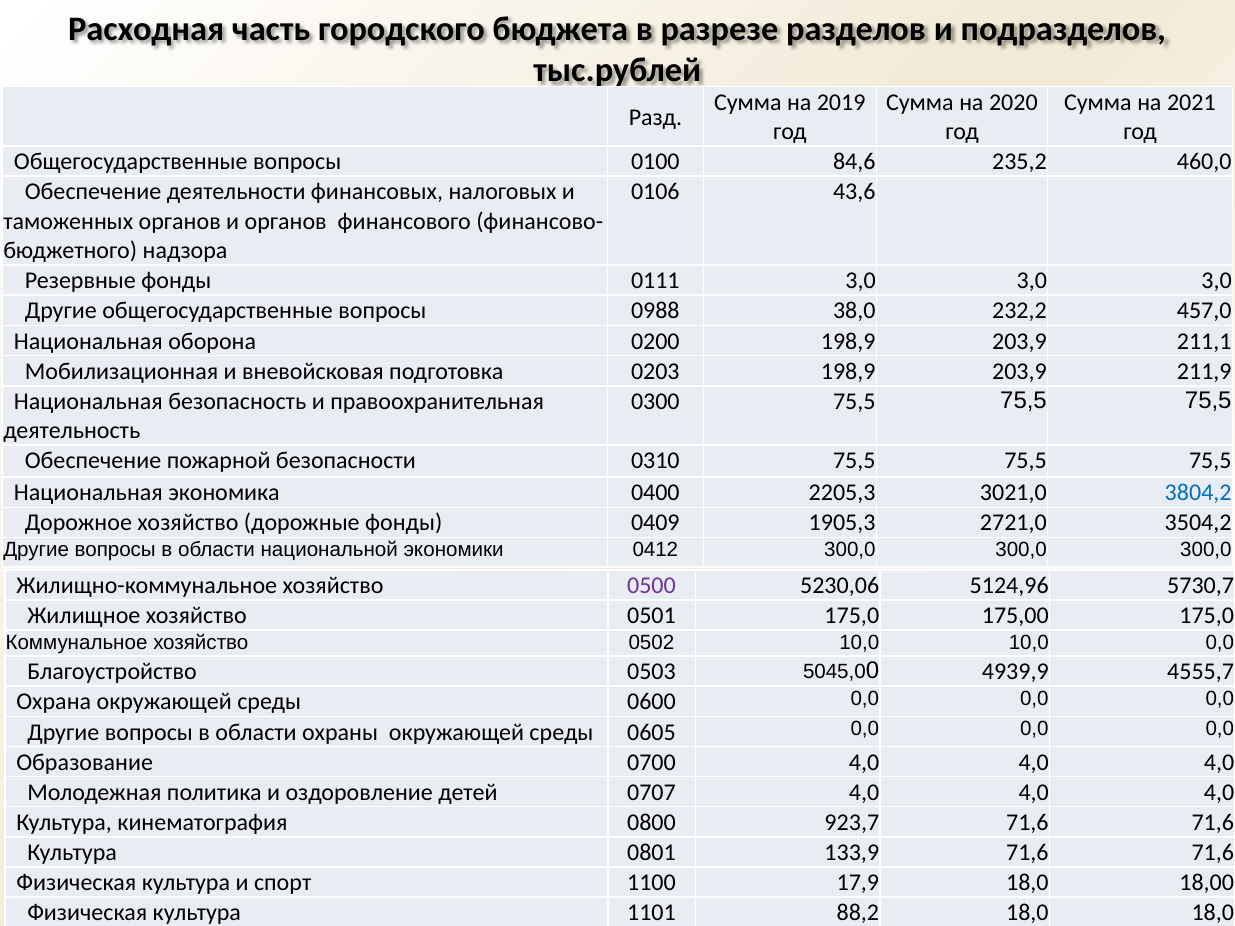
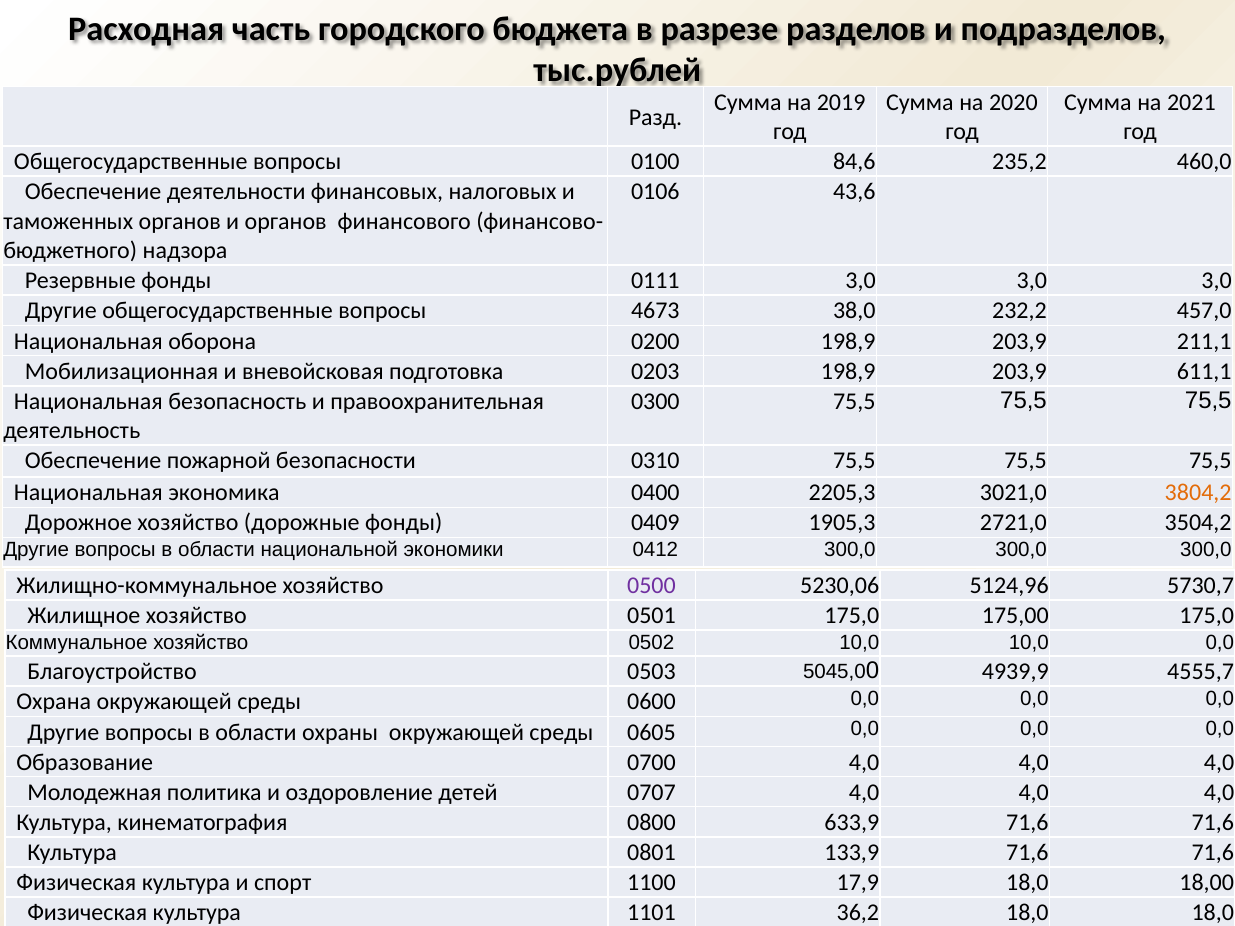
0988: 0988 -> 4673 (655, 311)
211,9: 211,9 -> 611,1 (1204, 372)
3804,2 colour: blue -> orange (1198, 493)
923,7: 923,7 -> 633,9 (852, 823)
88,2: 88,2 -> 36,2 (858, 913)
